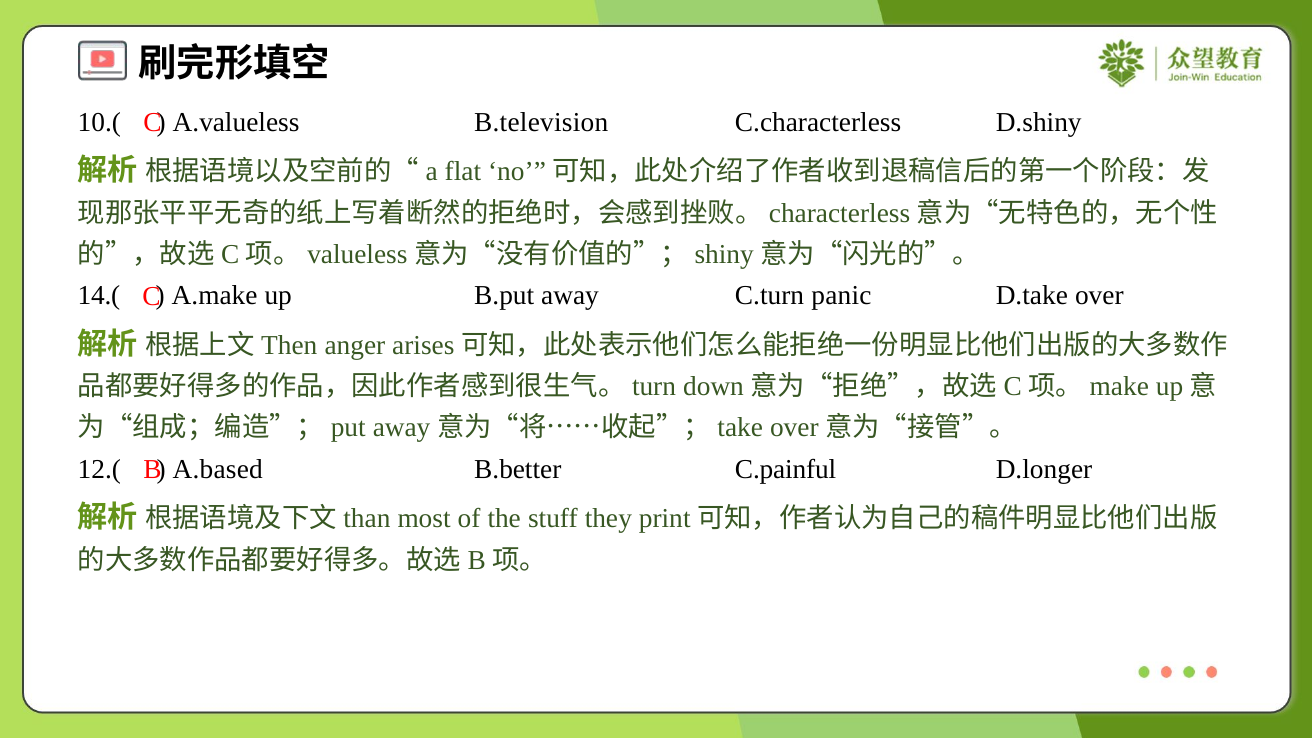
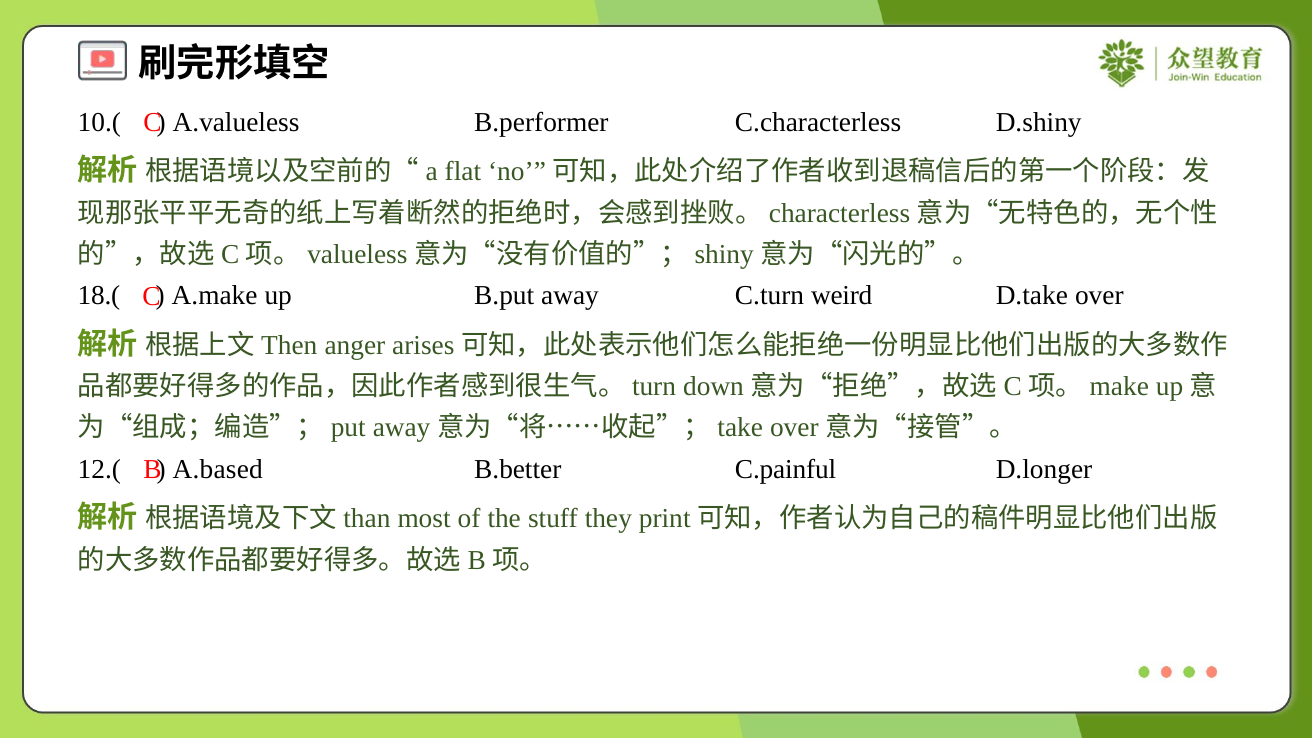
B.television: B.television -> B.performer (541, 123)
14.(: 14.( -> 18.( (99, 296)
panic: panic -> weird (842, 296)
